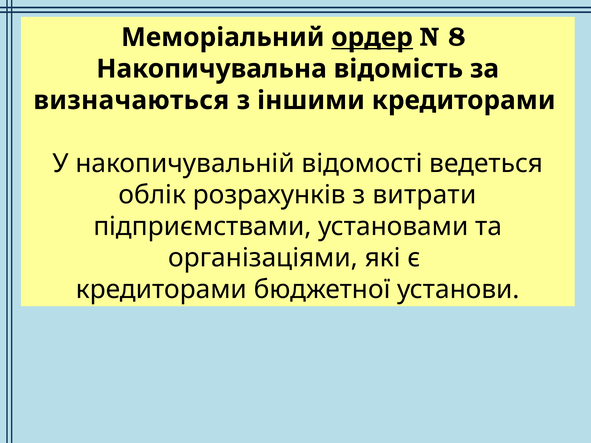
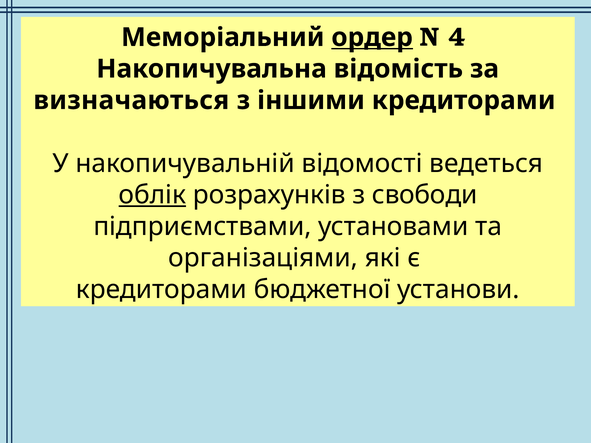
8: 8 -> 4 (457, 37)
облік underline: none -> present (152, 195)
витрати: витрати -> свободи (425, 195)
